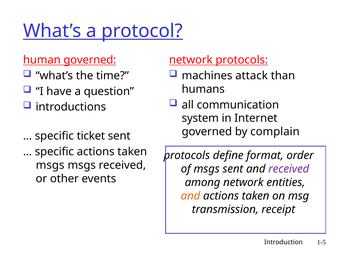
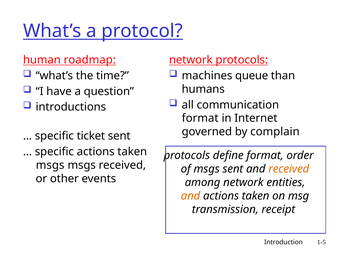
human governed: governed -> roadmap (90, 60)
attack: attack -> queue (252, 75)
system: system -> format (200, 118)
received colour: purple -> orange (289, 169)
